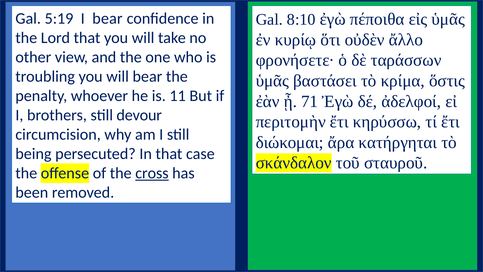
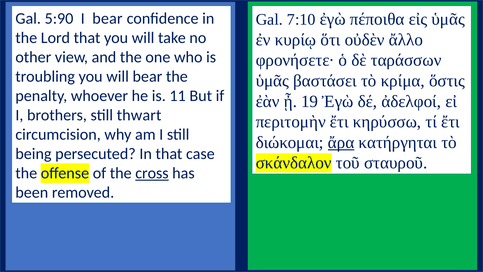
5:19: 5:19 -> 5:90 (59, 18)
8:10: 8:10 -> 7:10 (301, 19)
71: 71 -> 19 (310, 101)
devour: devour -> thwart (139, 115)
ἄρα underline: none -> present (341, 142)
